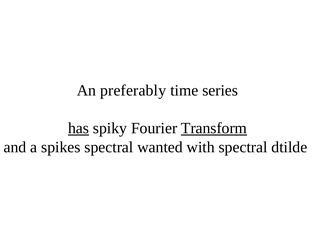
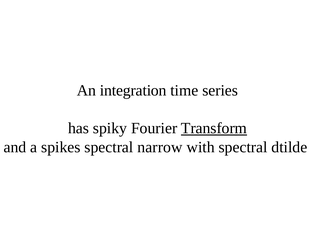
preferably: preferably -> integration (133, 91)
has underline: present -> none (79, 128)
wanted: wanted -> narrow (160, 147)
